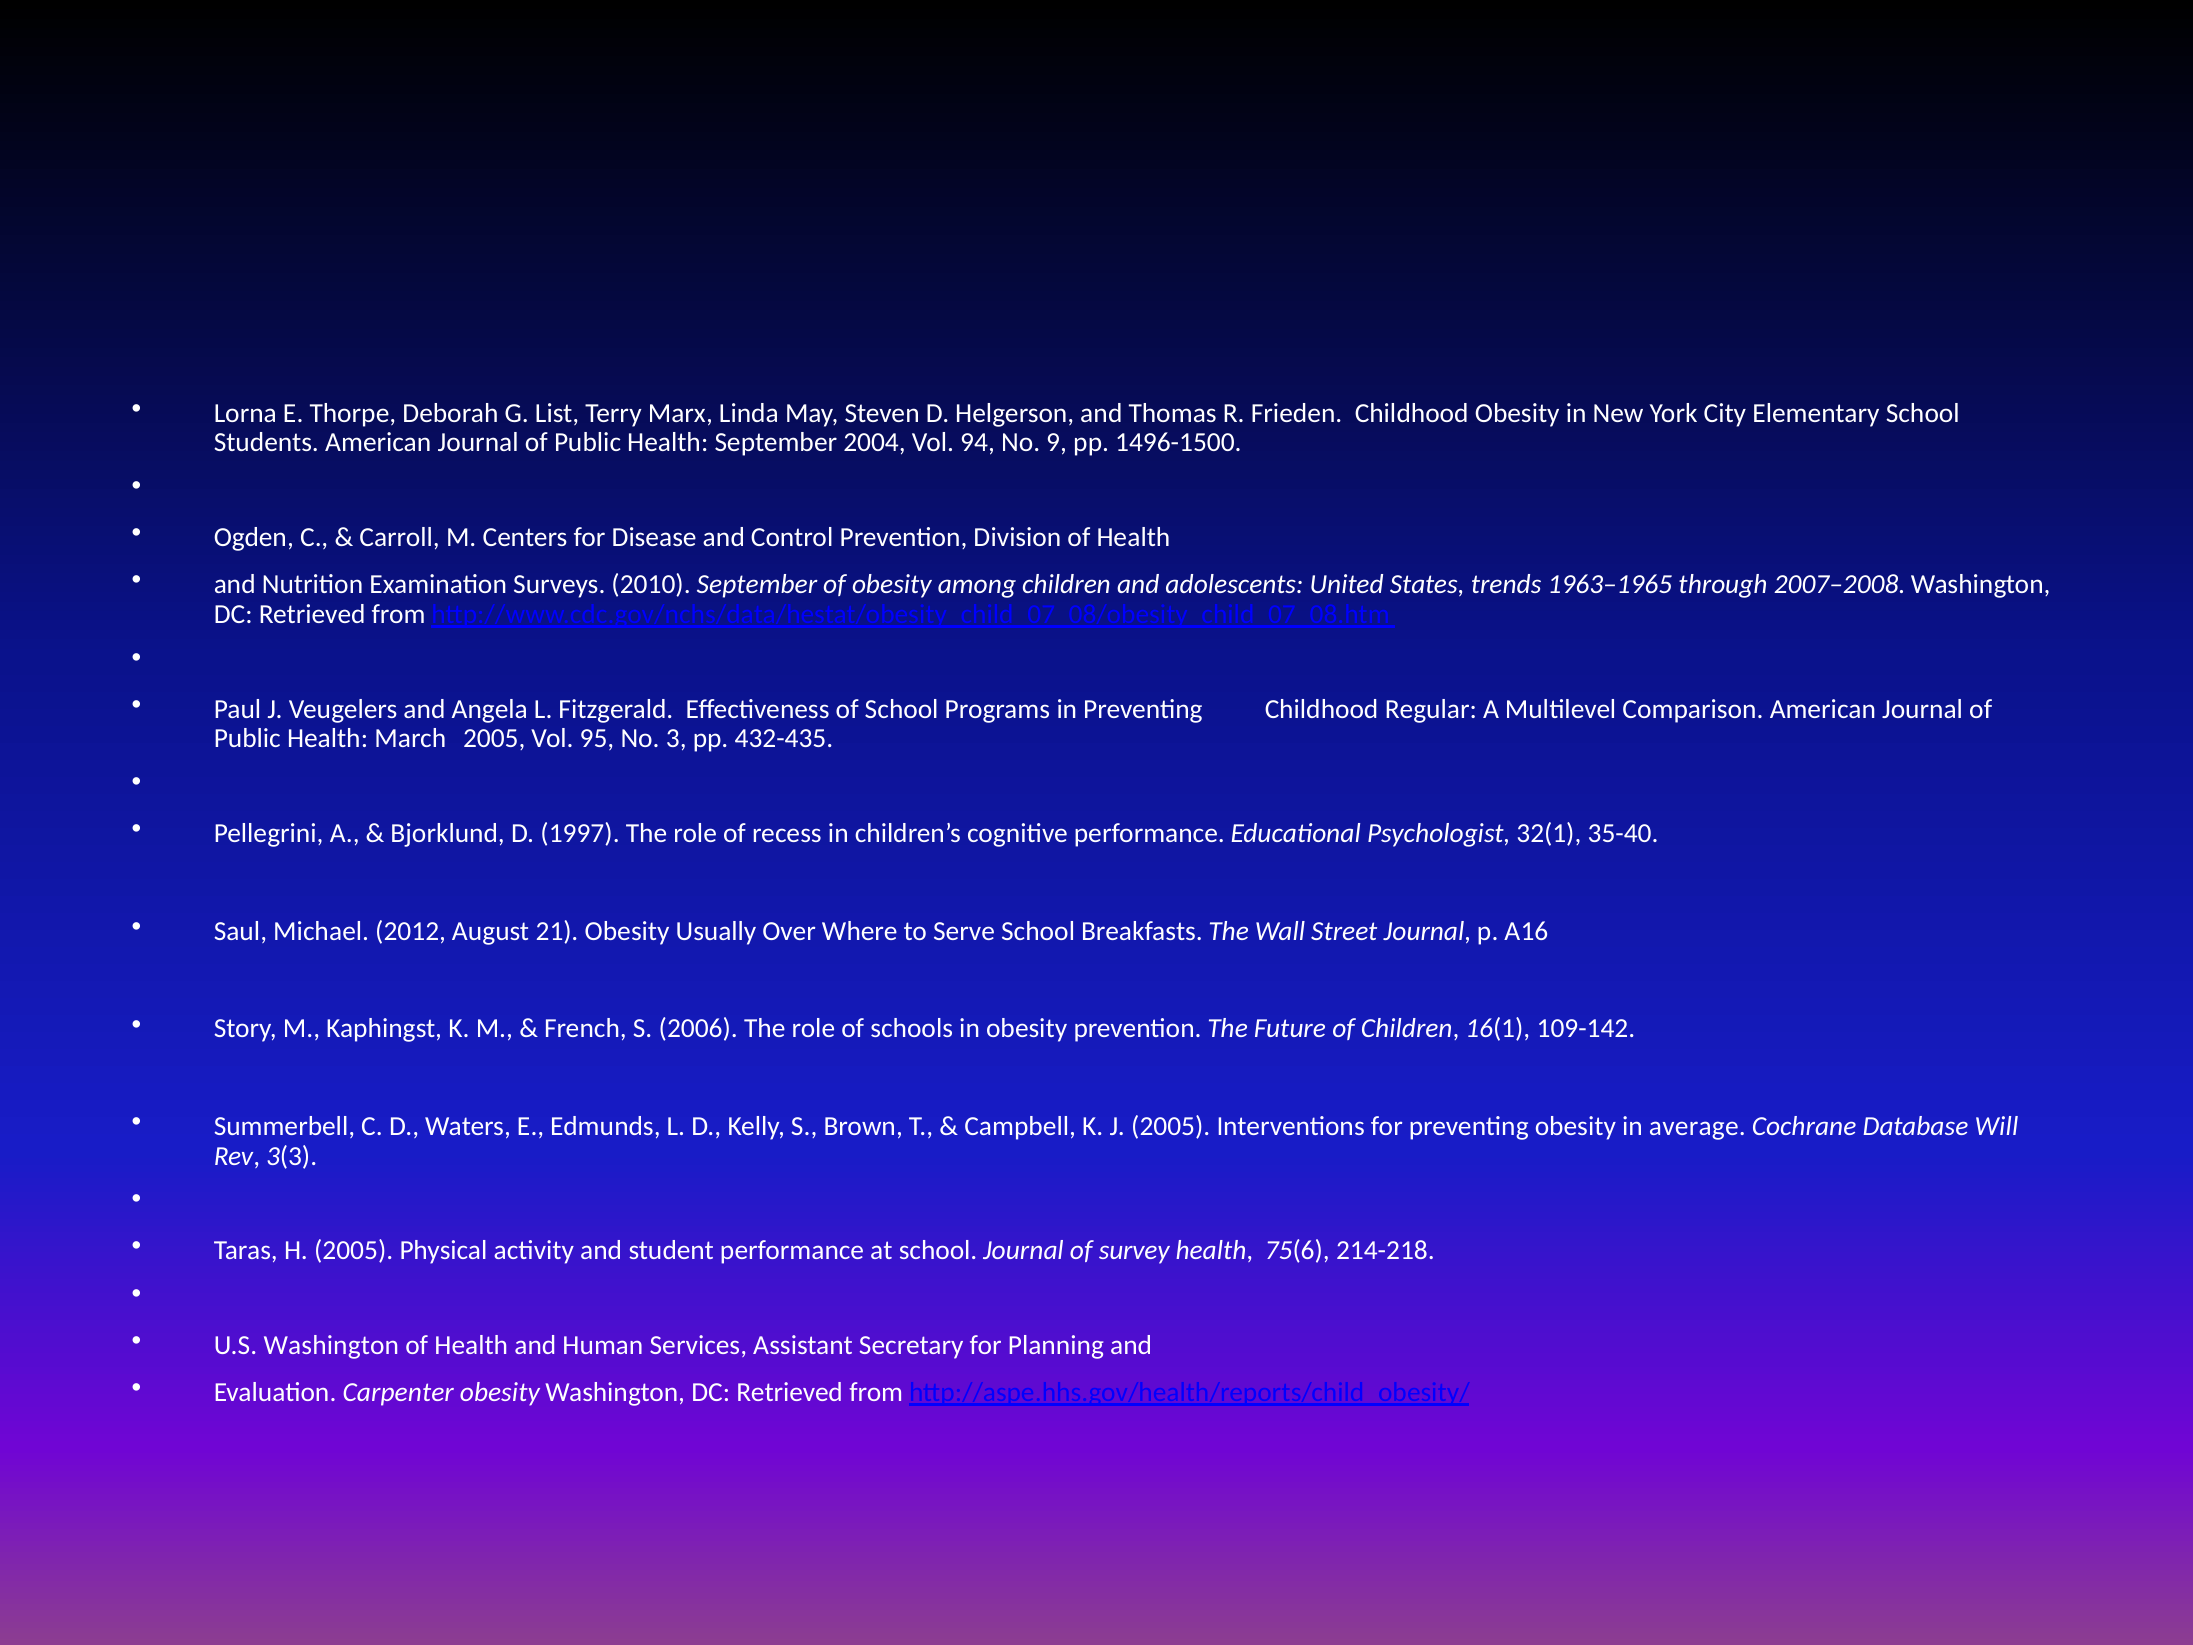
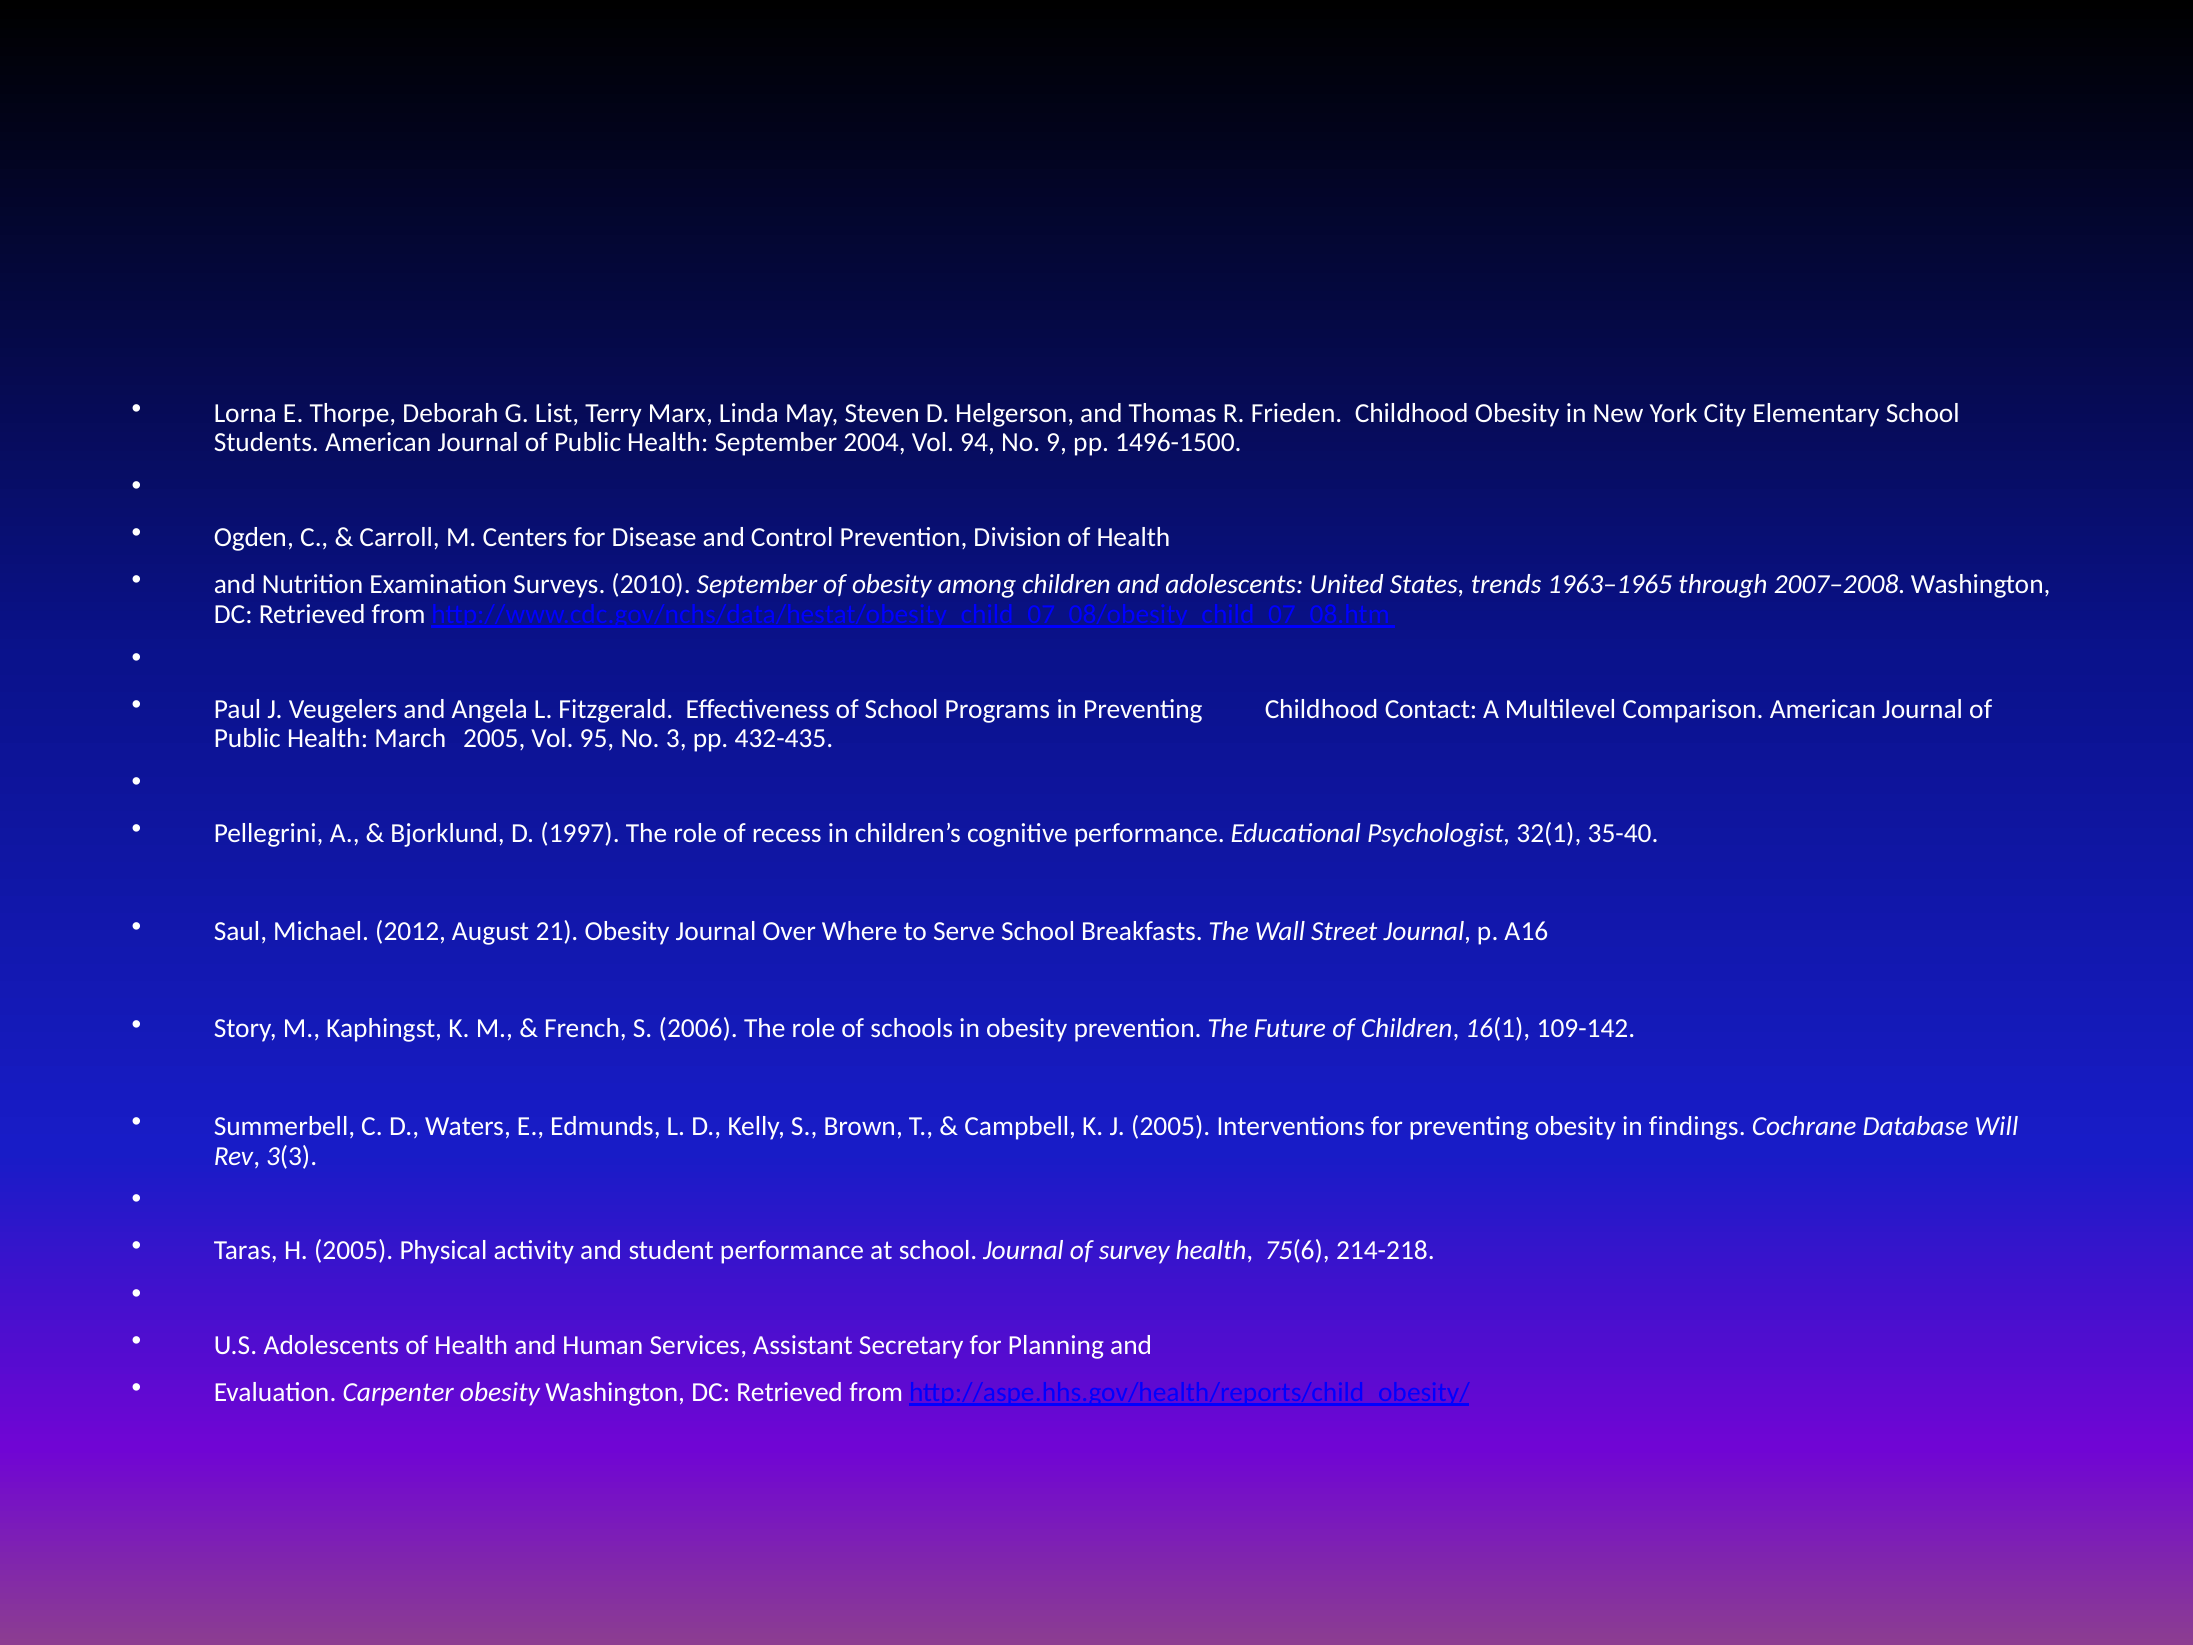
Regular: Regular -> Contact (1431, 709)
Obesity Usually: Usually -> Journal (716, 931)
average: average -> findings (1697, 1126)
U.S Washington: Washington -> Adolescents (331, 1345)
